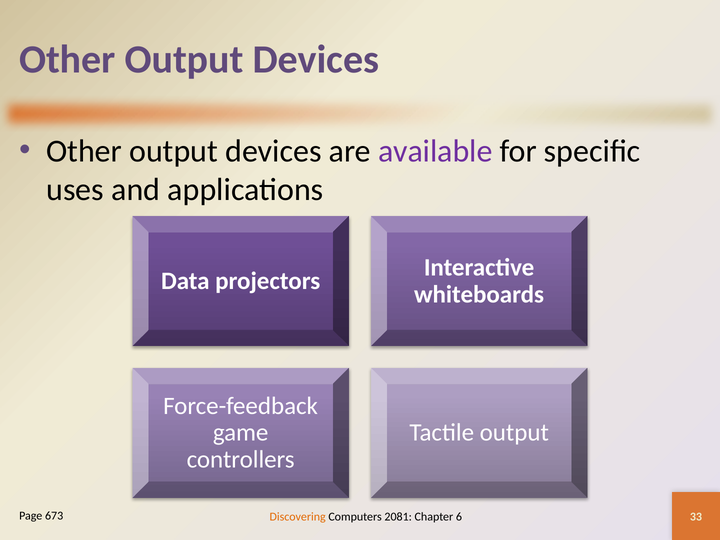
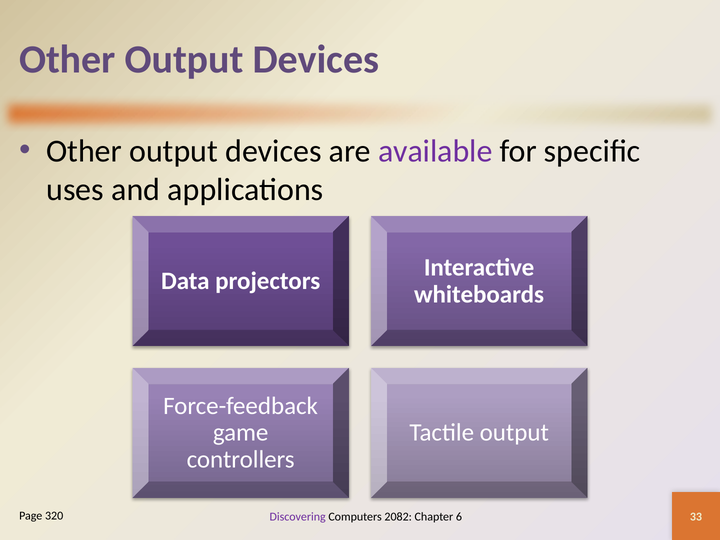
673: 673 -> 320 (54, 516)
Discovering colour: orange -> purple (298, 517)
2081: 2081 -> 2082 (398, 517)
